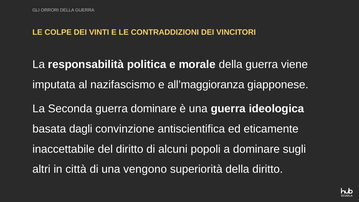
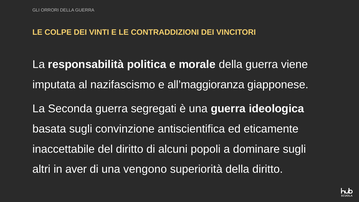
guerra dominare: dominare -> segregati (154, 109)
basata dagli: dagli -> sugli (81, 129)
città: città -> aver (76, 169)
